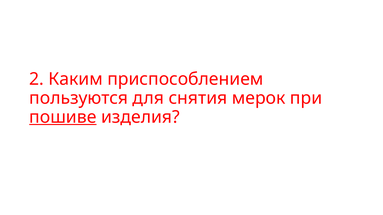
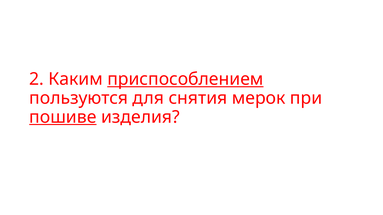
приспособлением underline: none -> present (185, 79)
